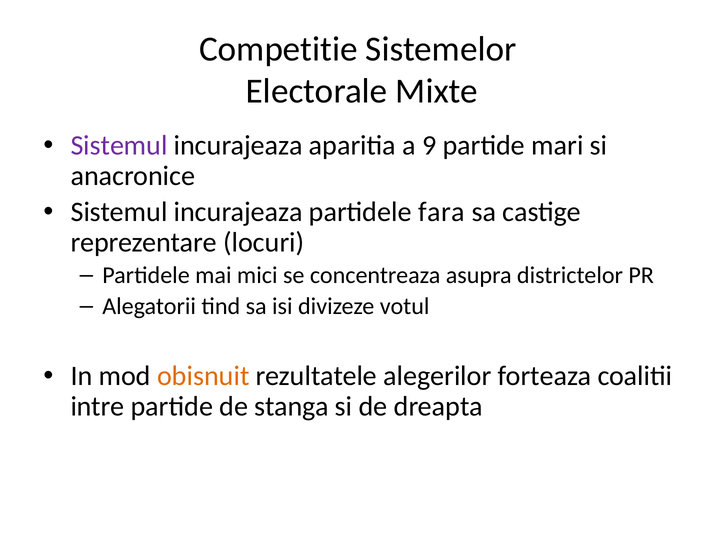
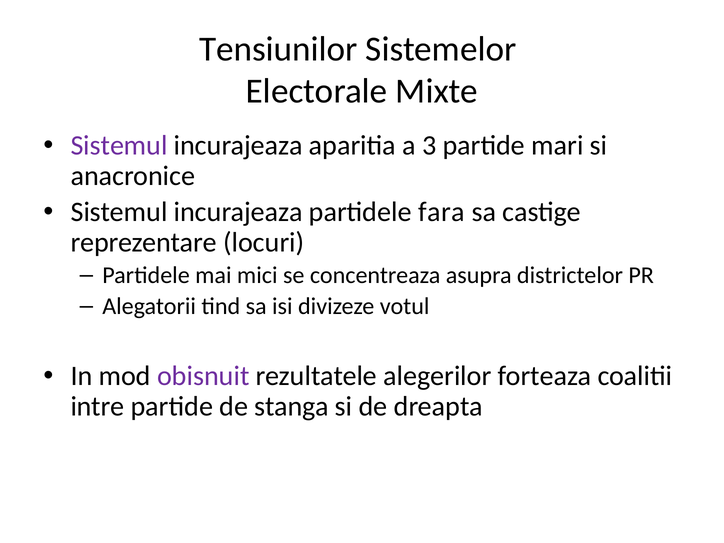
Competitie: Competitie -> Tensiunilor (278, 49)
9: 9 -> 3 (429, 145)
obisnuit colour: orange -> purple (203, 376)
